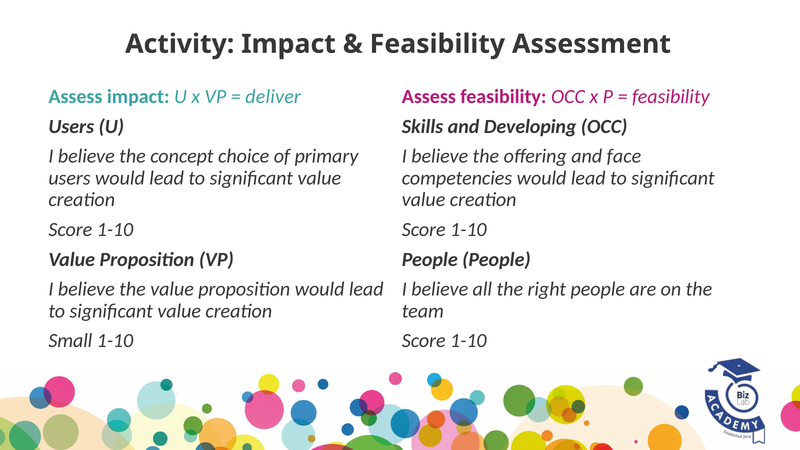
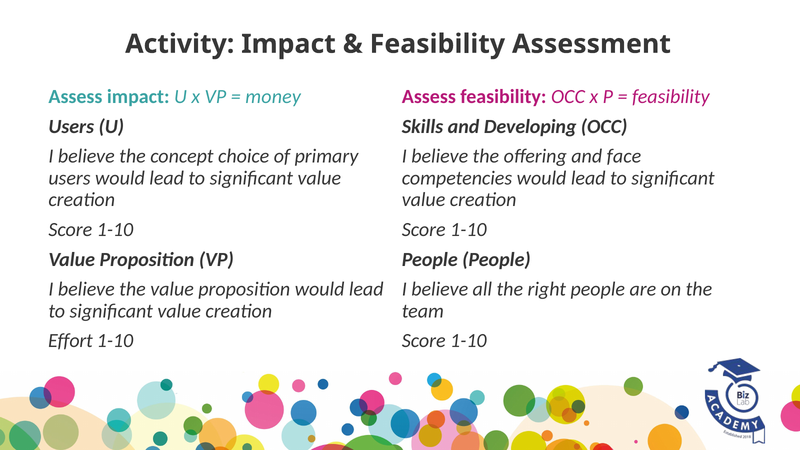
deliver: deliver -> money (273, 97)
Small: Small -> Effort (70, 341)
